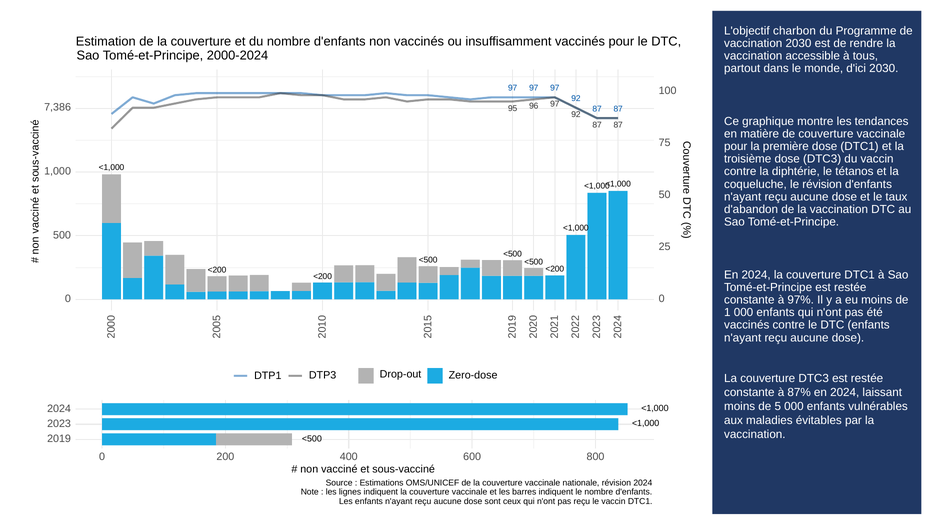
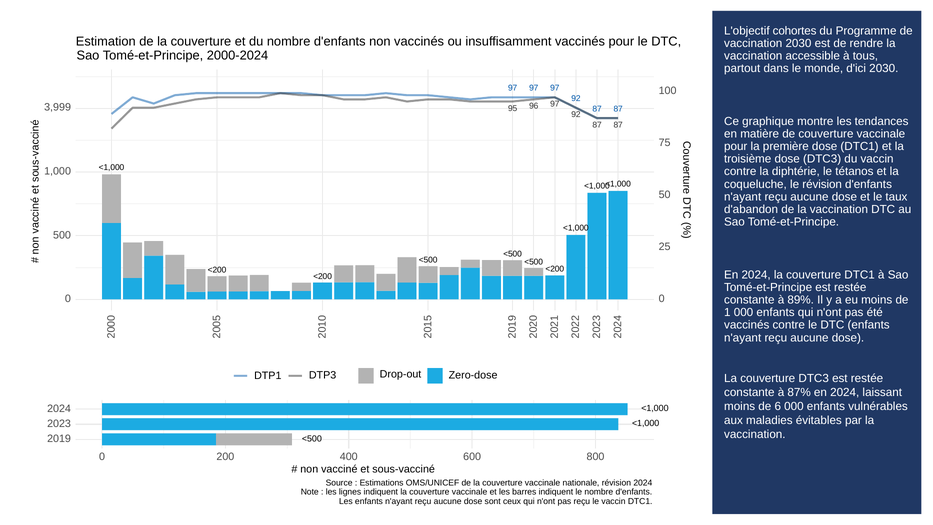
charbon: charbon -> cohortes (795, 31)
7,386: 7,386 -> 3,999 (58, 107)
97%: 97% -> 89% (801, 300)
de 5: 5 -> 6 (778, 406)
